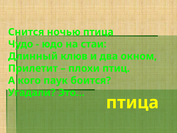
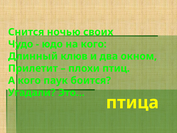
ночью птица: птица -> своих (98, 32)
на стаи: стаи -> кого (94, 44)
